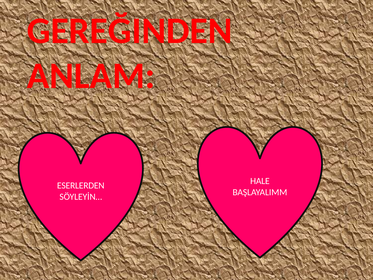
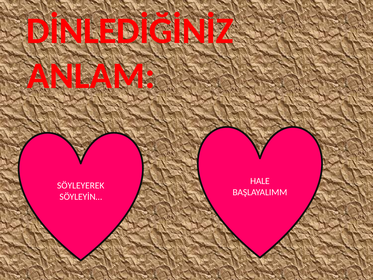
GEREĞINDEN: GEREĞINDEN -> DİNLEDİĞİNİZ (130, 31)
ESERLERDEN: ESERLERDEN -> SÖYLEYEREK (81, 185)
